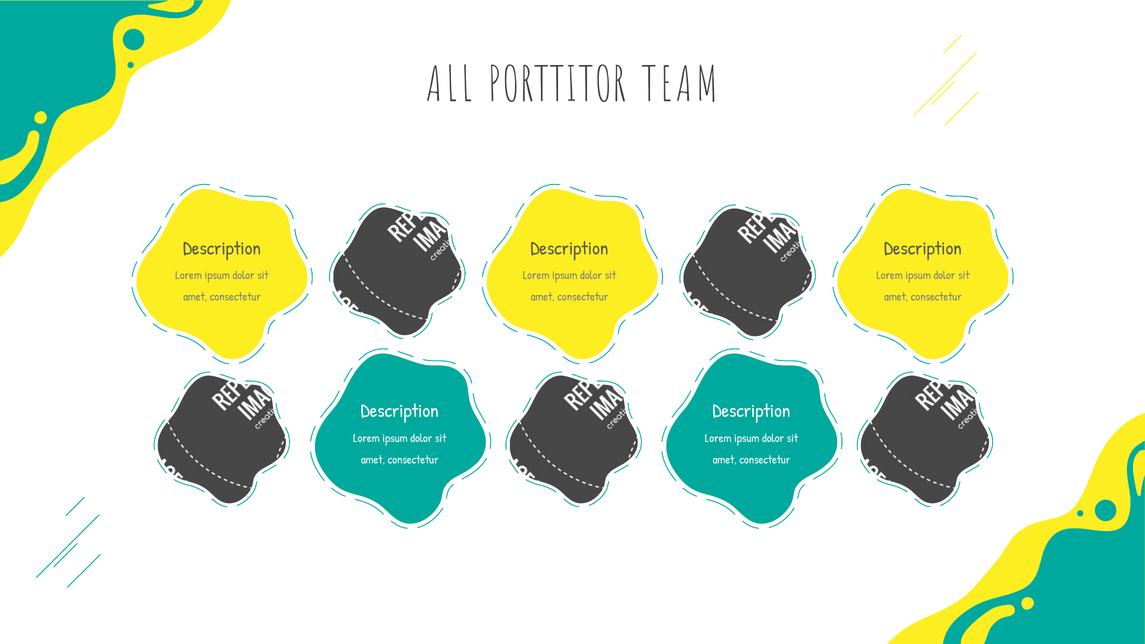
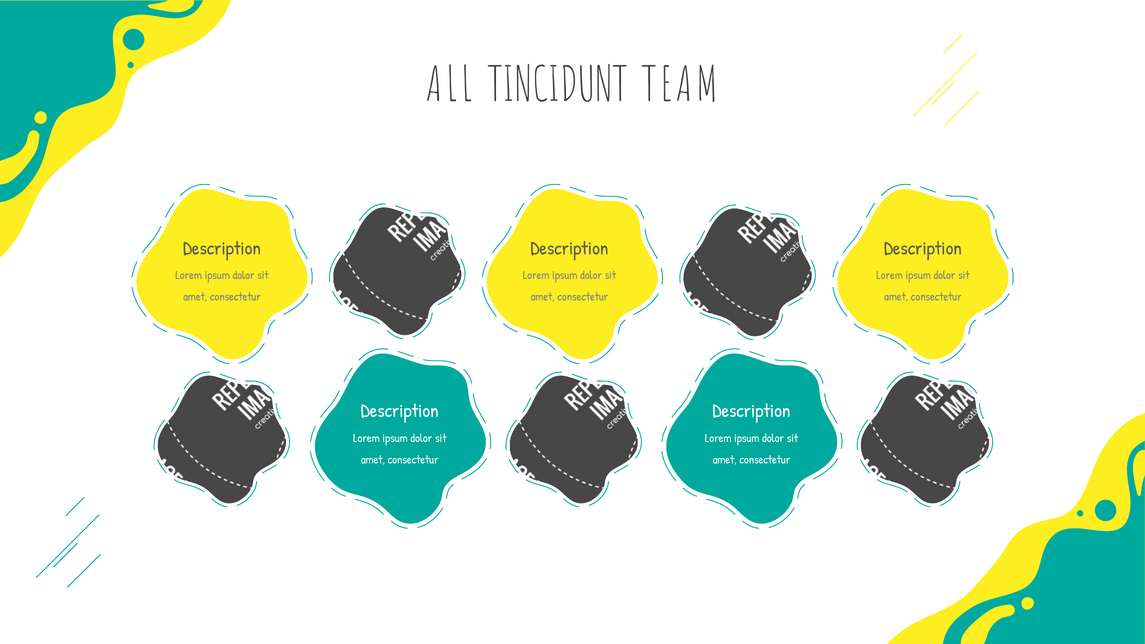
PORTTITOR: PORTTITOR -> TINCIDUNT (558, 85)
